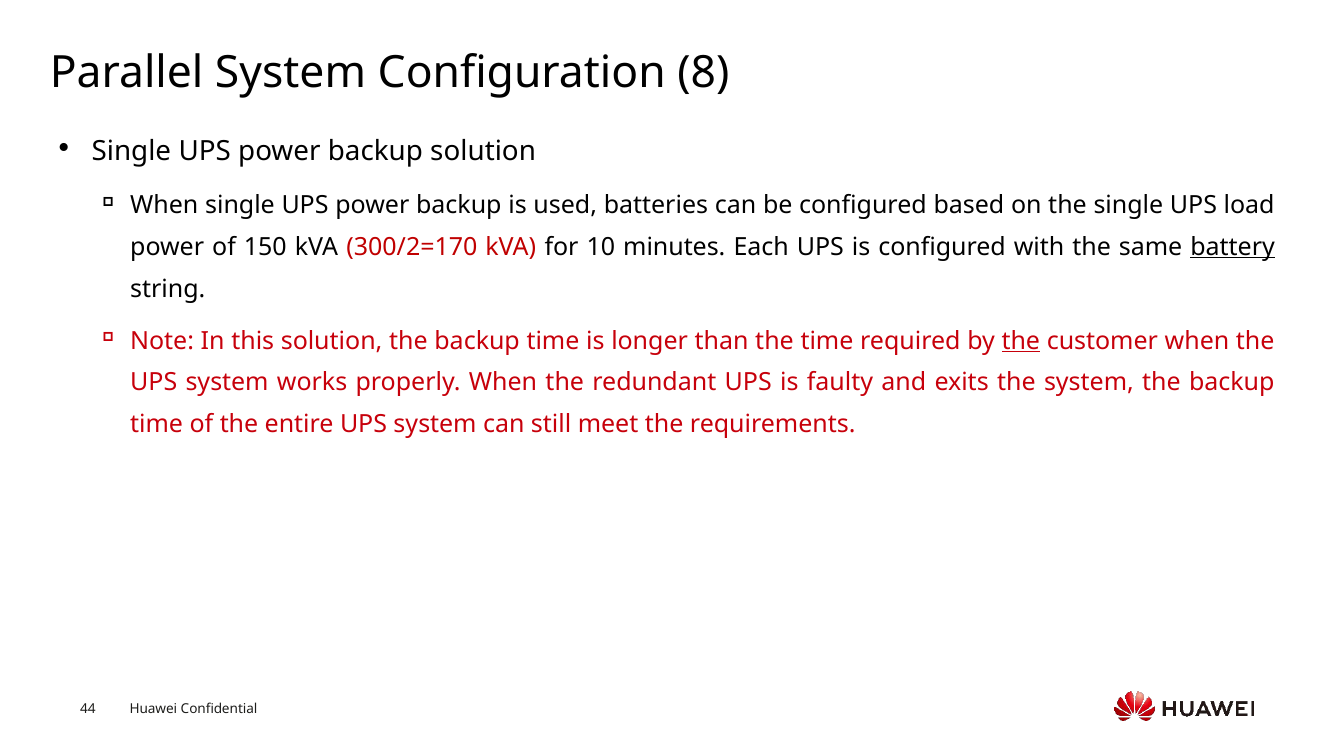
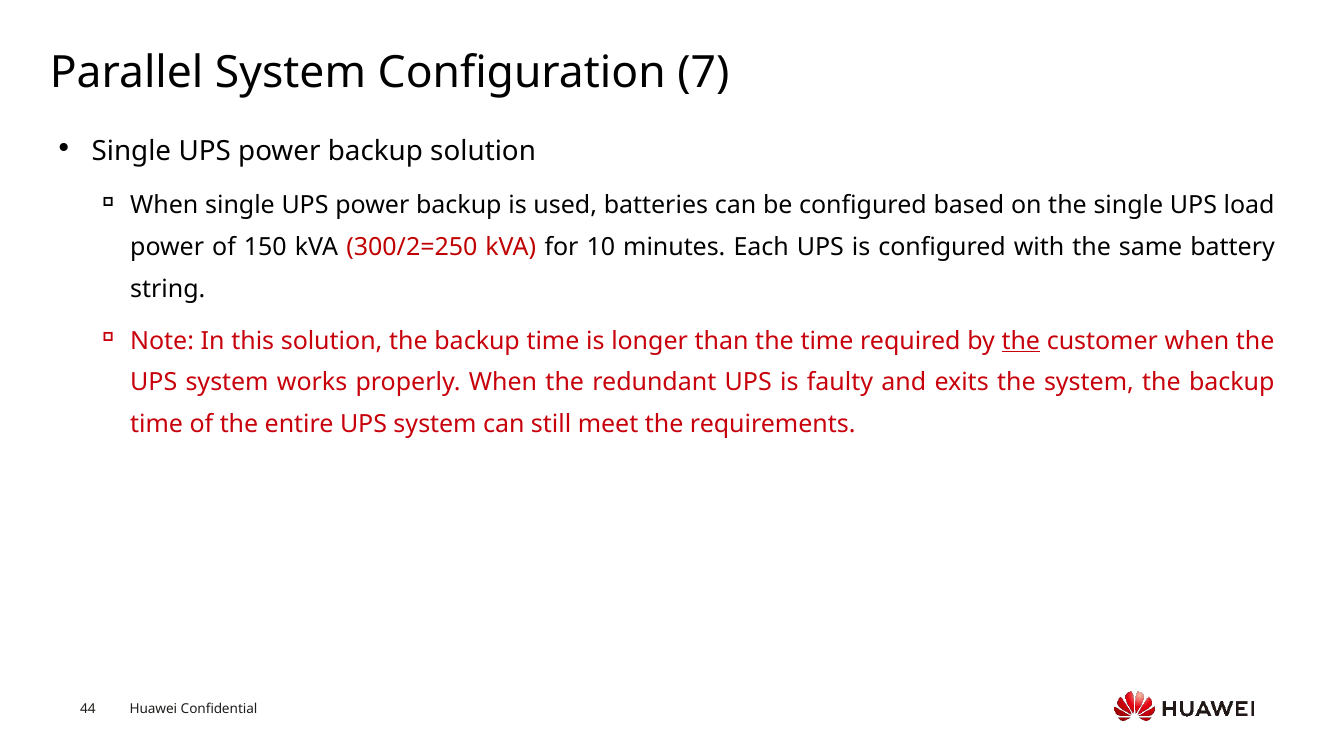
8: 8 -> 7 (703, 73)
300/2=170: 300/2=170 -> 300/2=250 (412, 247)
battery underline: present -> none (1233, 247)
